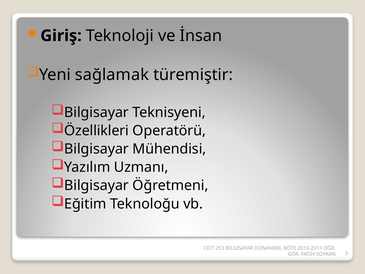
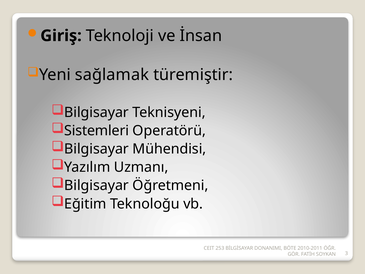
Özellikleri: Özellikleri -> Sistemleri (97, 131)
